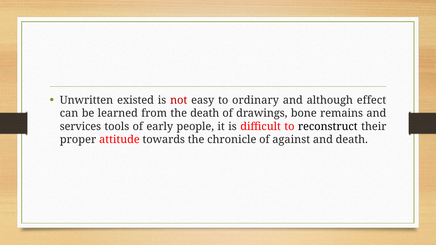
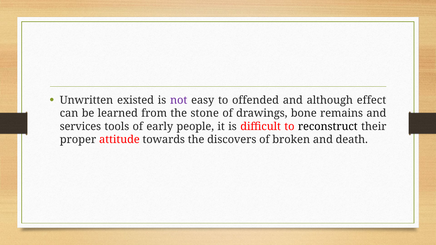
not colour: red -> purple (179, 100)
ordinary: ordinary -> offended (256, 100)
the death: death -> stone (205, 113)
chronicle: chronicle -> discovers (232, 140)
against: against -> broken (291, 140)
